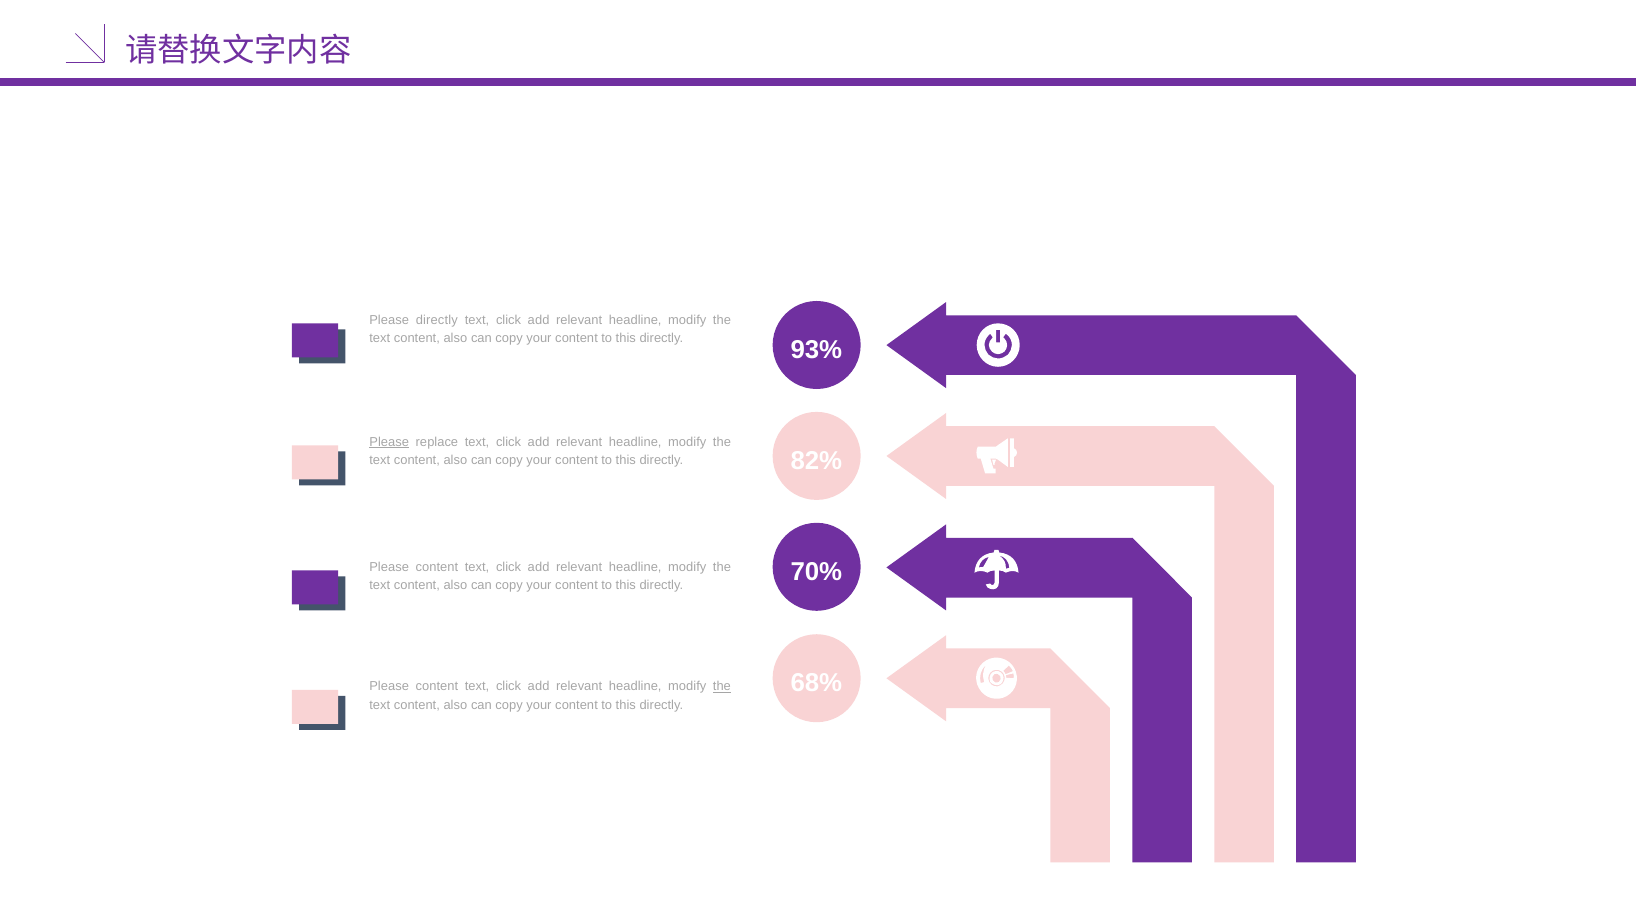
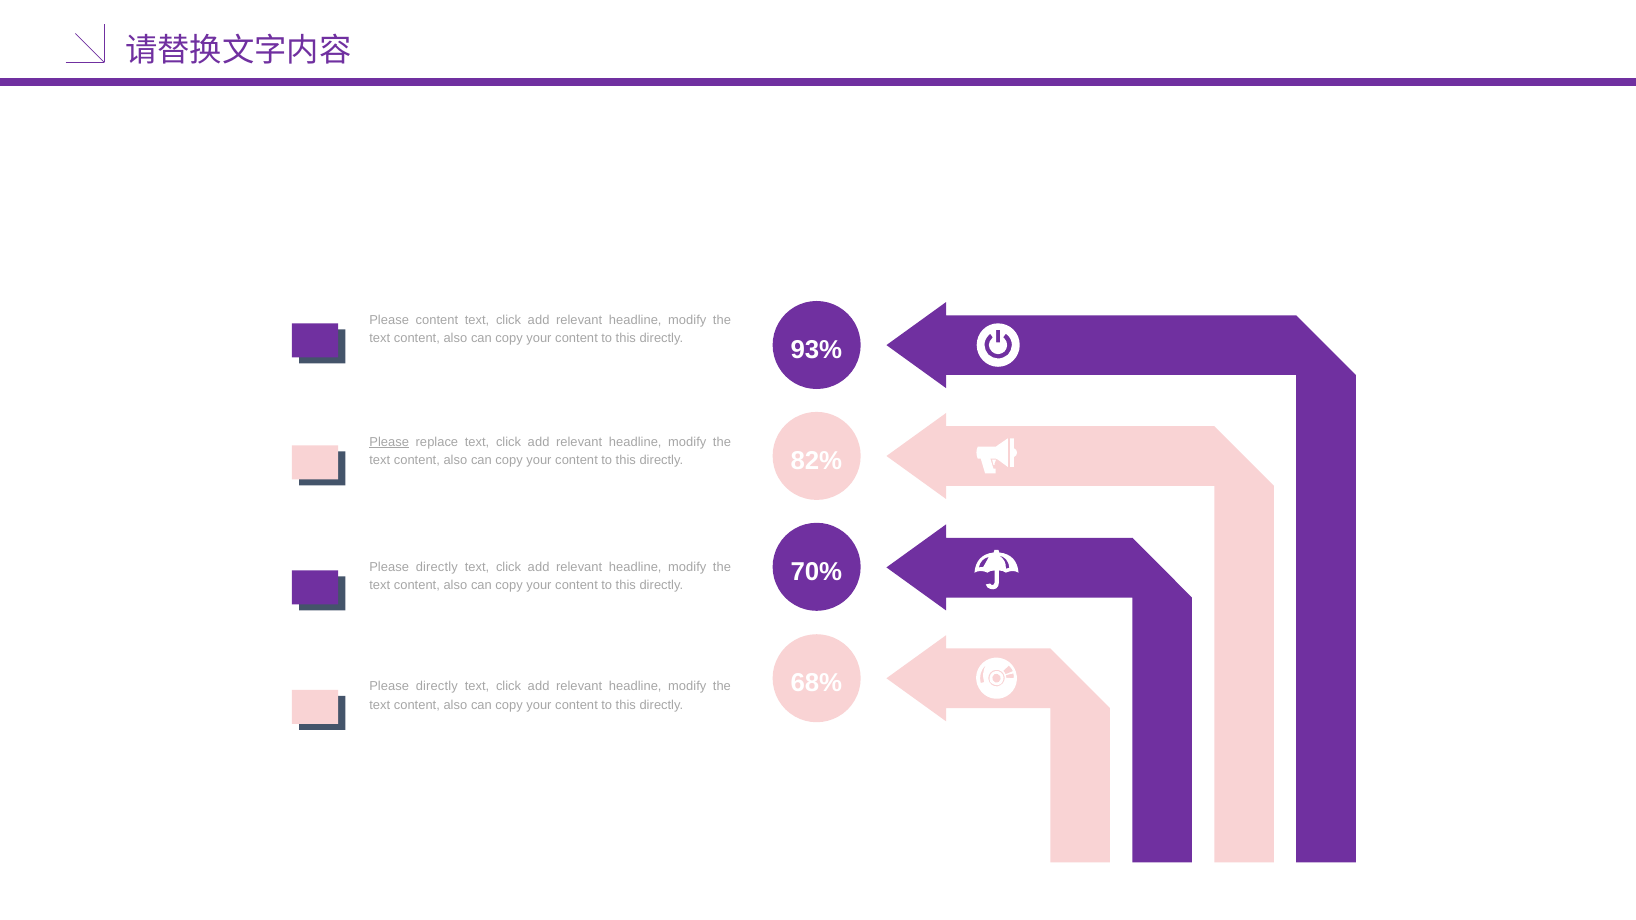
Please directly: directly -> content (437, 320)
content: content -> directly (437, 567)
content: content -> directly (437, 687)
the underline: present -> none (722, 687)
